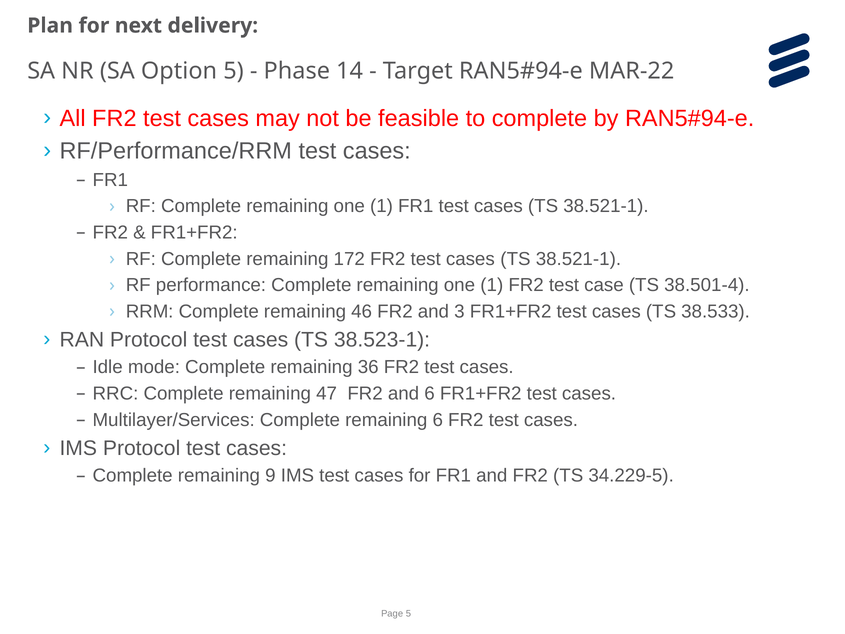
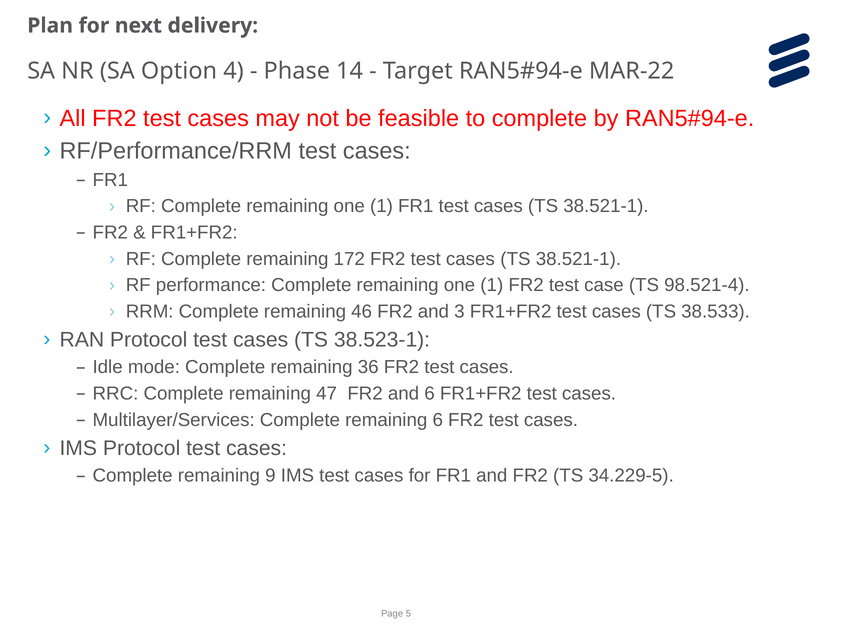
Option 5: 5 -> 4 (234, 71)
38.501-4: 38.501-4 -> 98.521-4 (707, 285)
